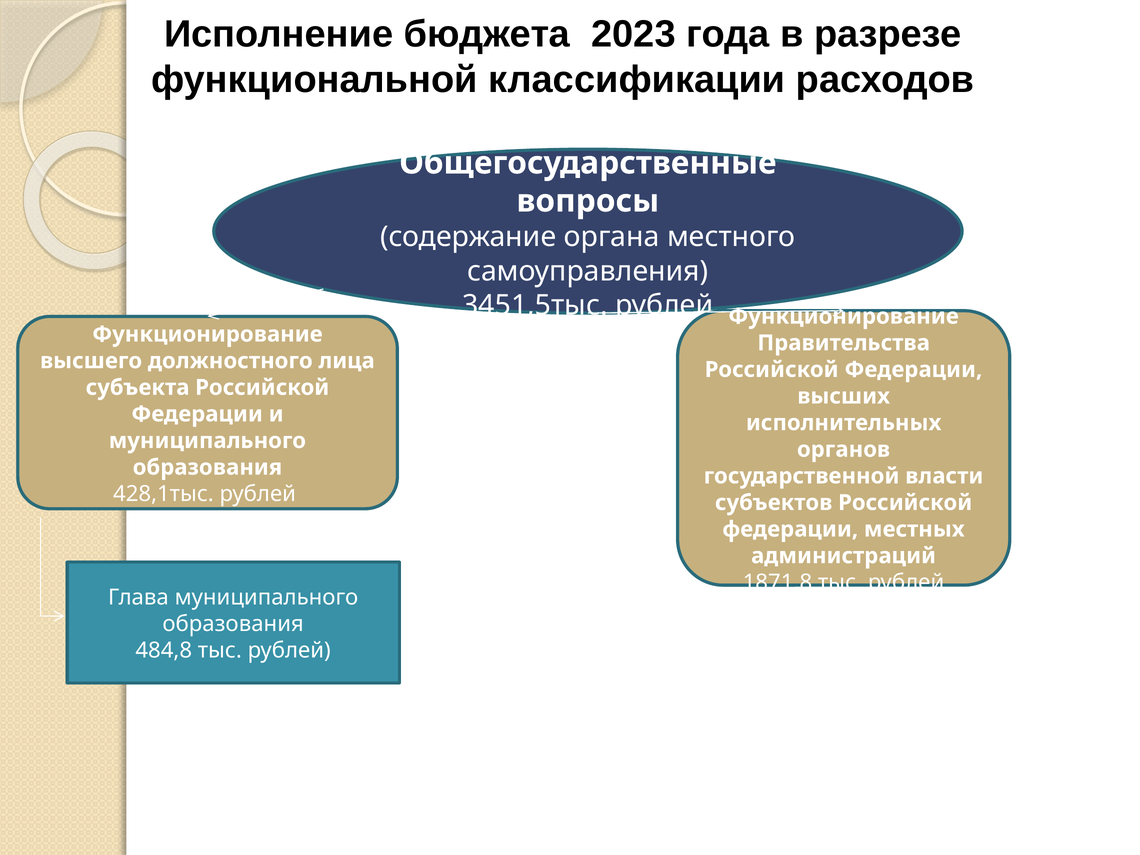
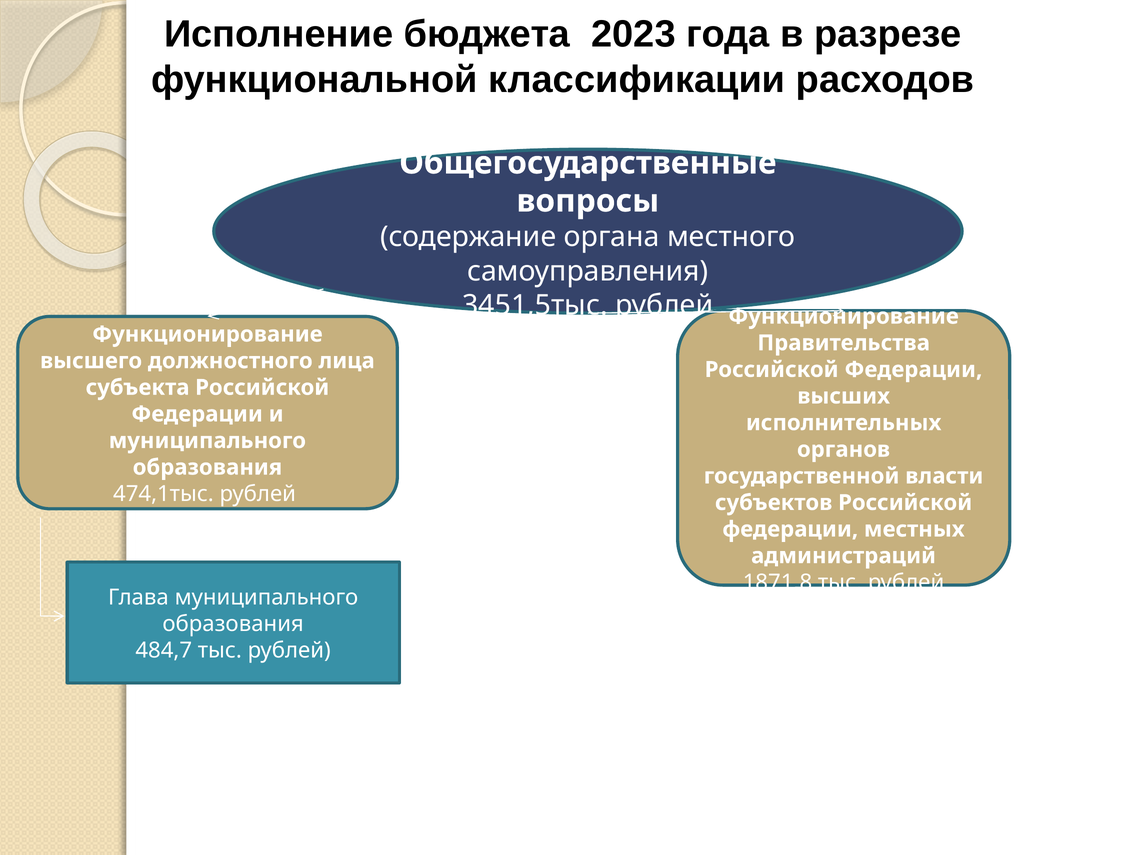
428,1тыс: 428,1тыс -> 474,1тыс (163, 494)
484,8: 484,8 -> 484,7 (164, 651)
